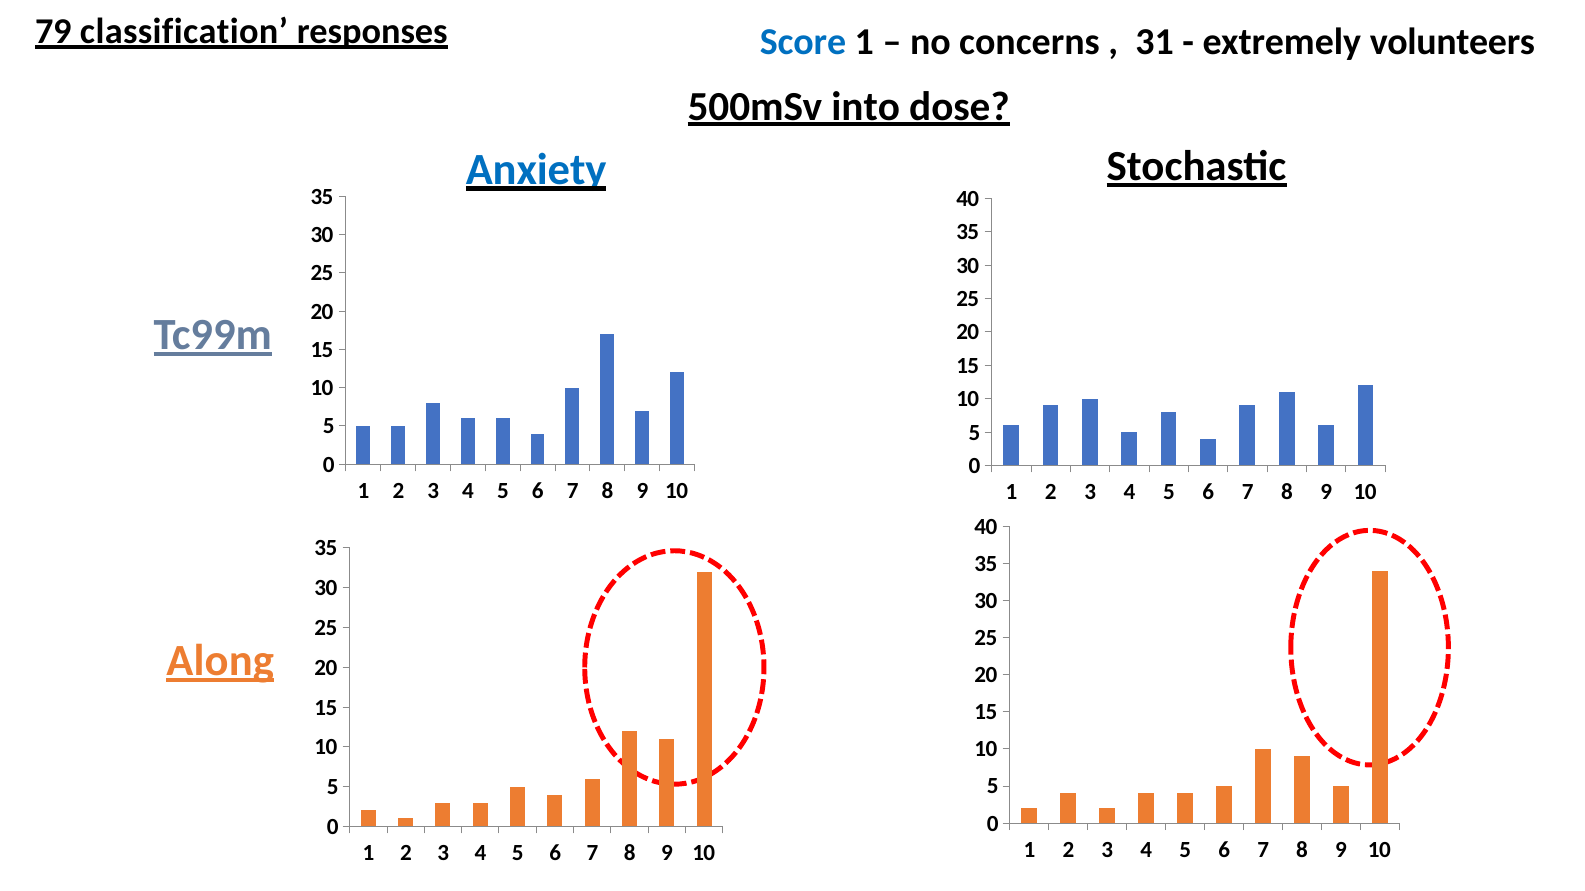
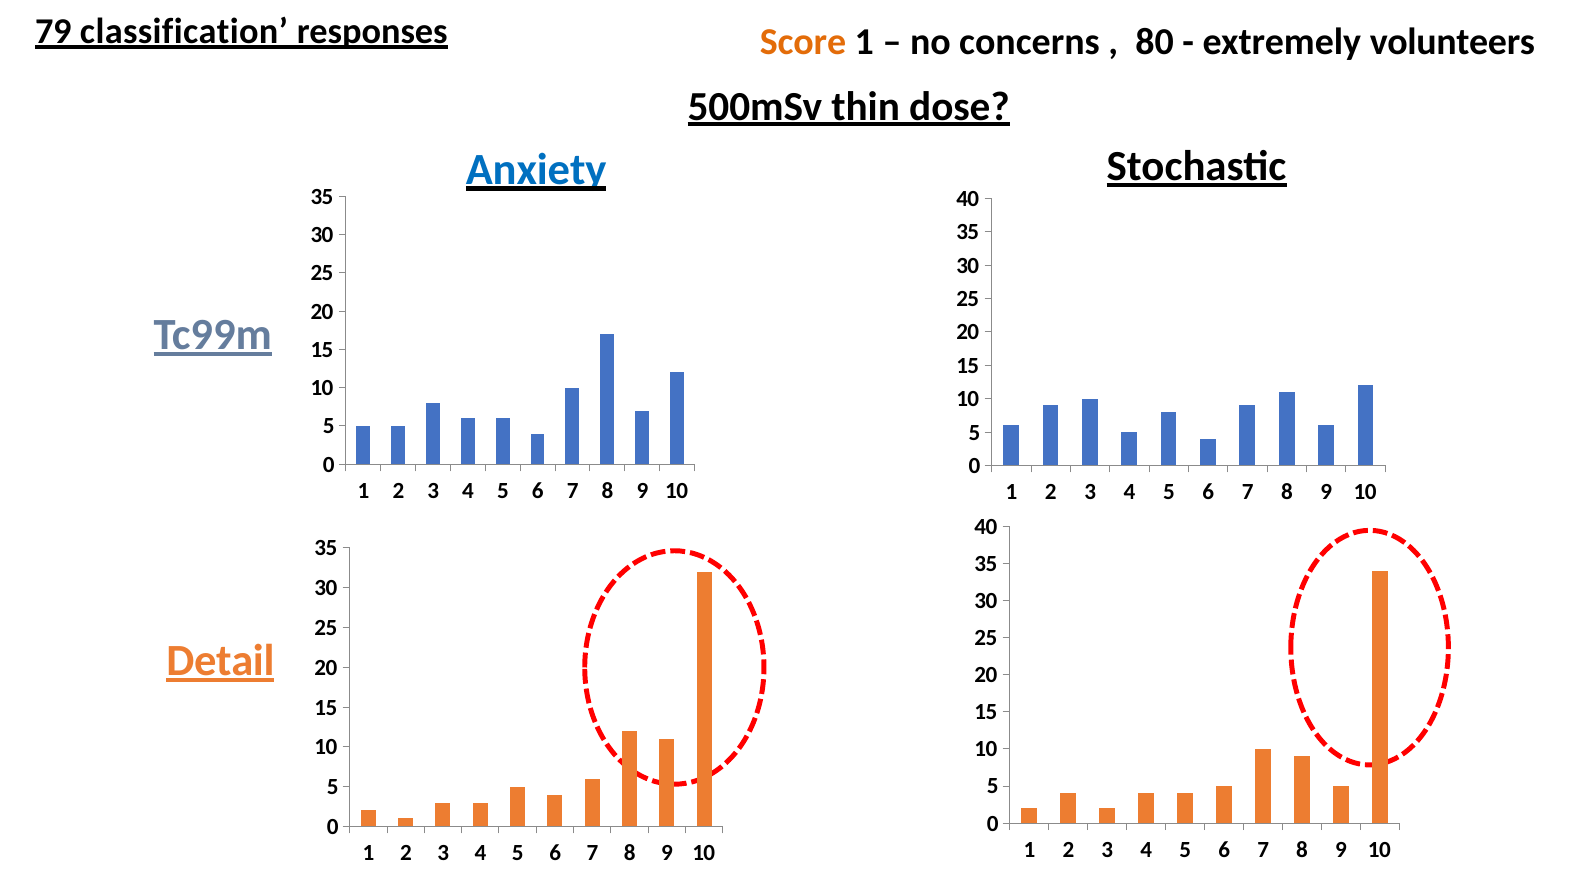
Score colour: blue -> orange (803, 42)
31: 31 -> 80 (1155, 42)
into: into -> thin (866, 107)
Along: Along -> Detail (220, 661)
